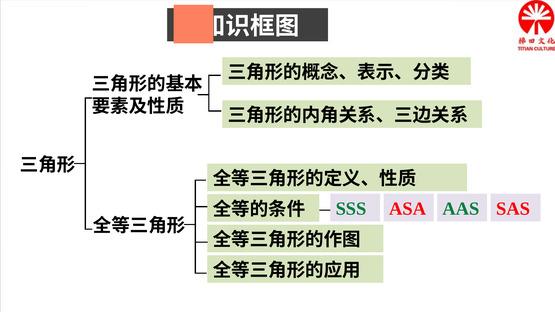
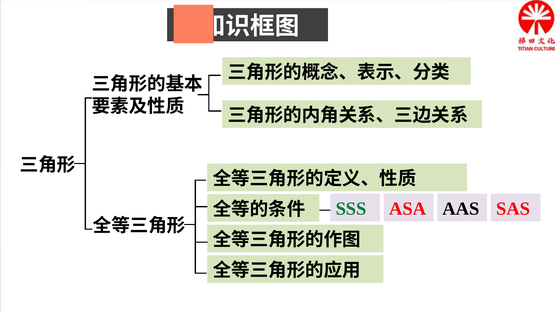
AAS colour: green -> black (461, 209)
